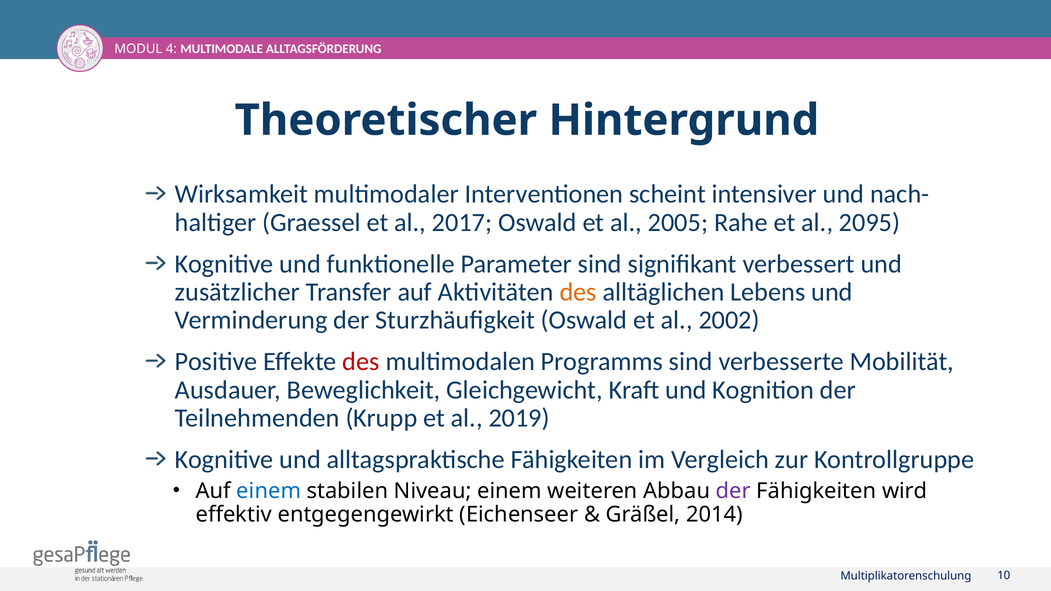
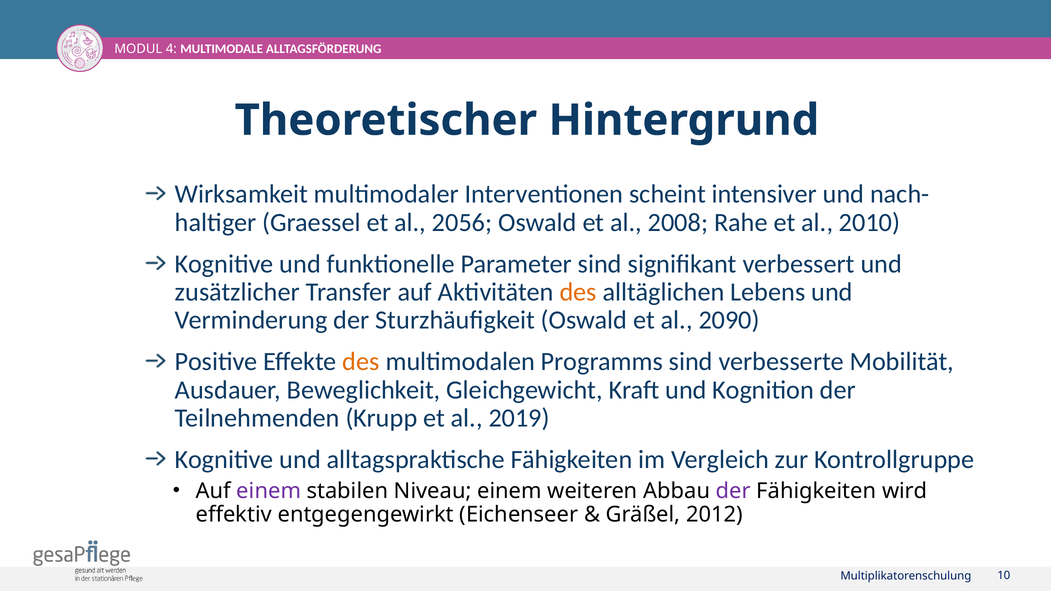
2017: 2017 -> 2056 (462, 223)
2005: 2005 -> 2008 (678, 223)
2095: 2095 -> 2010 (870, 223)
2002: 2002 -> 2090 (729, 320)
des colour: red -> orange (361, 362)
einem colour: blue -> purple (269, 491)
2014: 2014 -> 2012 (714, 515)
